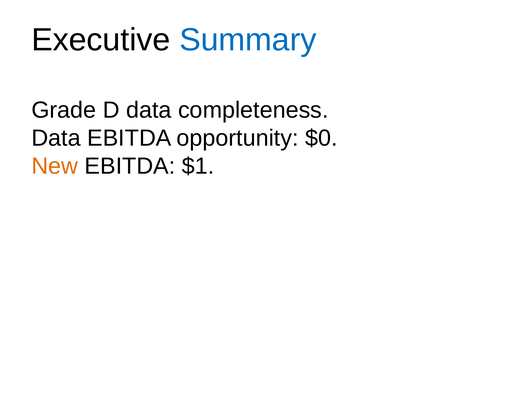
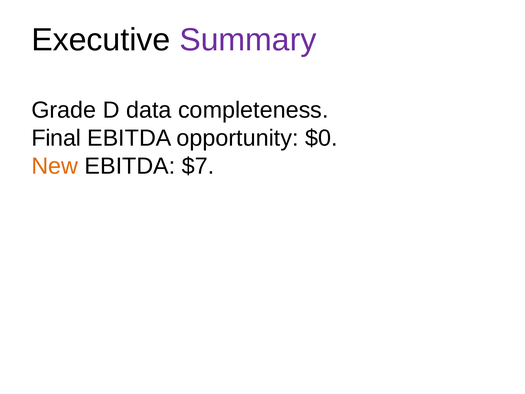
Summary colour: blue -> purple (248, 40)
Data: Data -> Final (56, 138)
$1: $1 -> $7 (198, 166)
